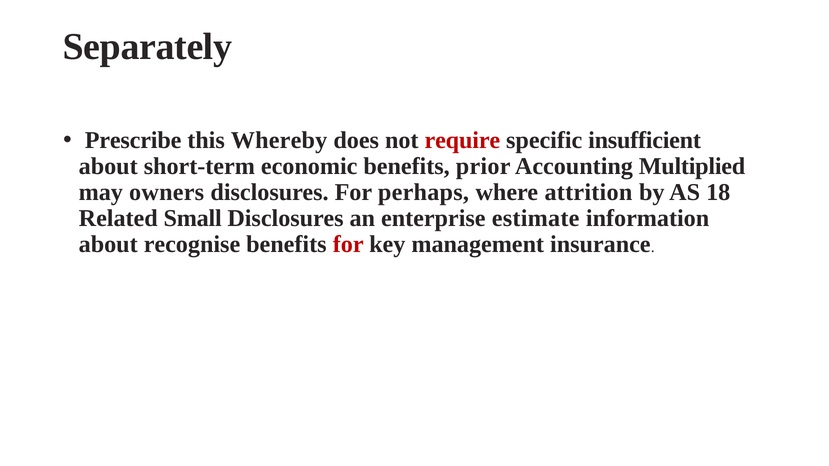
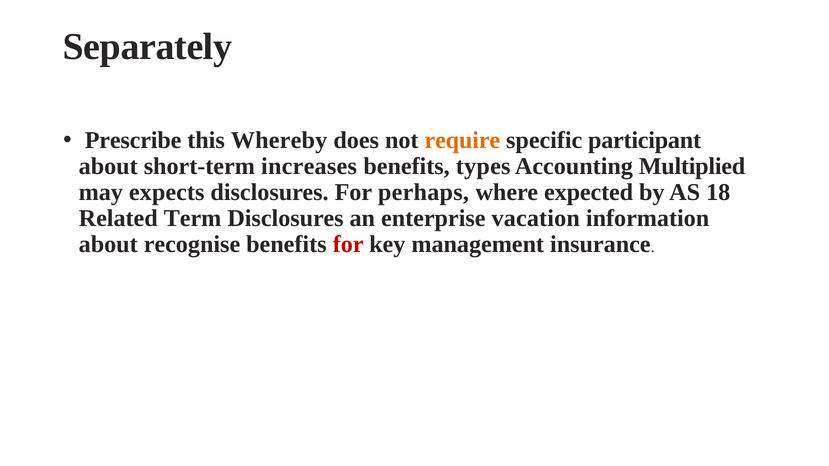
require colour: red -> orange (462, 140)
insufficient: insufficient -> participant (645, 140)
economic: economic -> increases (309, 166)
prior: prior -> types (483, 166)
owners: owners -> expects (167, 192)
attrition: attrition -> expected (589, 192)
Small: Small -> Term (193, 219)
estimate: estimate -> vacation (536, 219)
